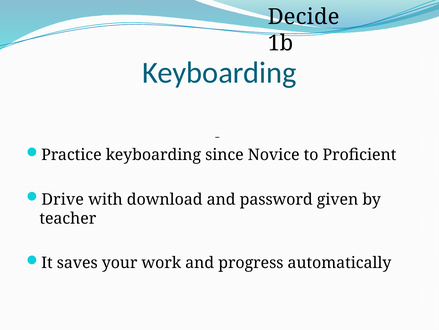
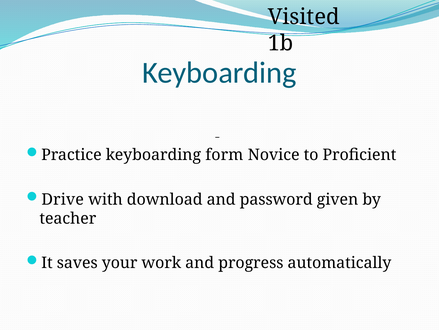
Decide: Decide -> Visited (304, 17)
since: since -> form (224, 155)
